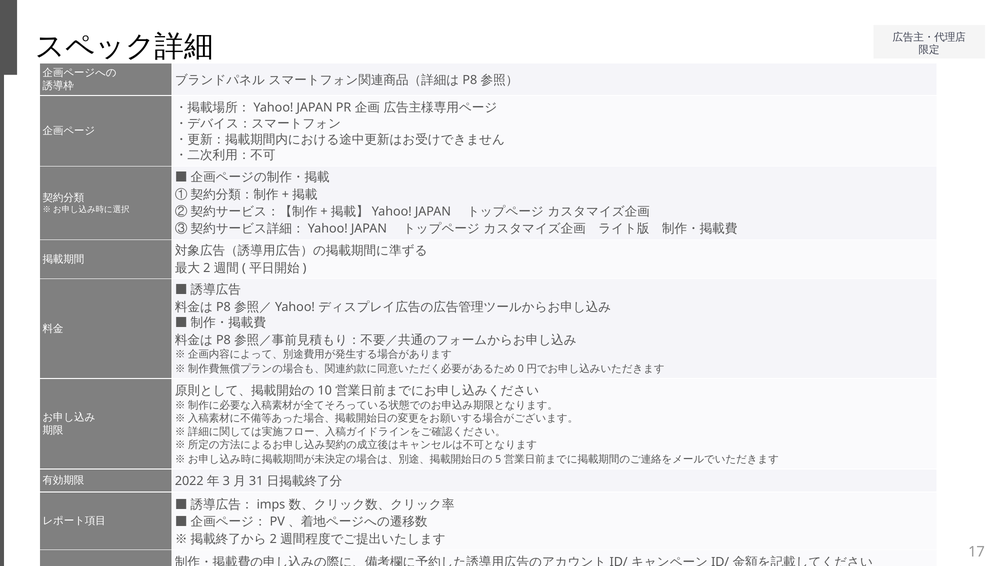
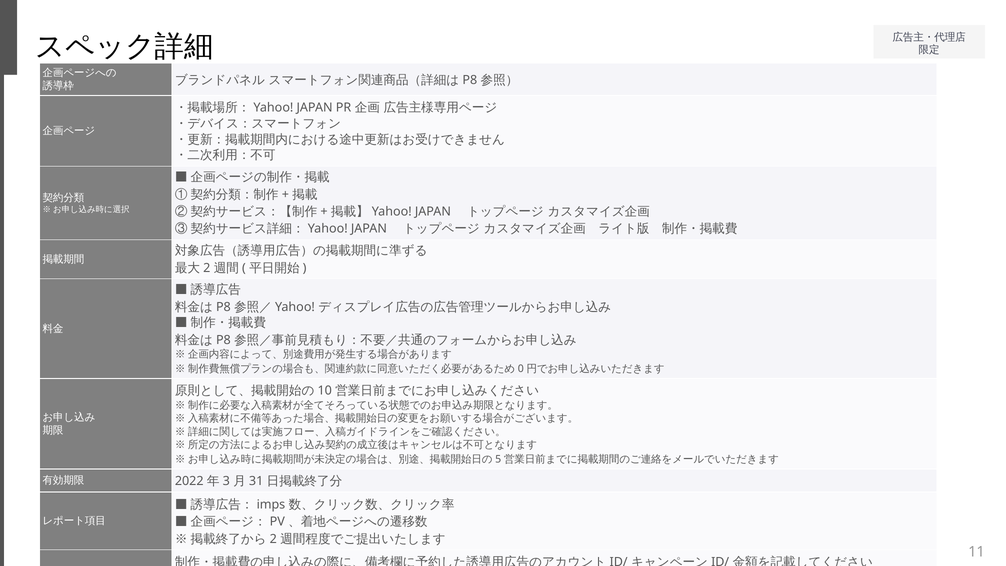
17: 17 -> 11 (977, 552)
